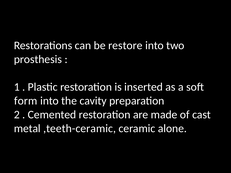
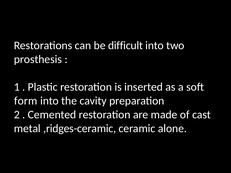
restore: restore -> difficult (125, 46)
,teeth-ceramic: ,teeth-ceramic -> ,ridges-ceramic (80, 129)
